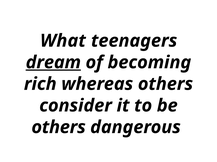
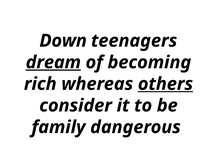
What: What -> Down (63, 41)
others underline: none -> present (165, 84)
others: others -> family (59, 128)
